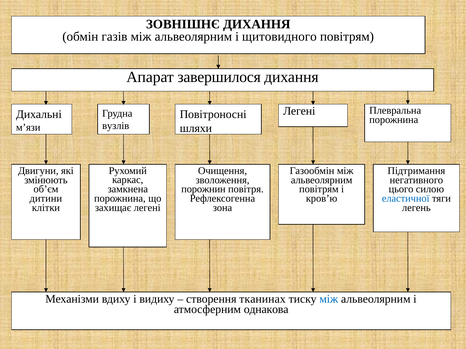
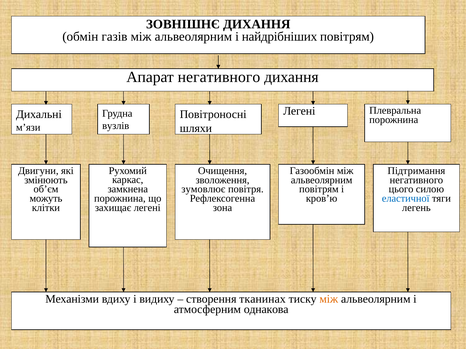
щитовидного: щитовидного -> найдрібніших (279, 37)
Апарат завершилося: завершилося -> негативного (219, 77)
порожнин: порожнин -> зумовлює (203, 190)
дитини: дитини -> можуть (46, 199)
між colour: blue -> orange (329, 299)
